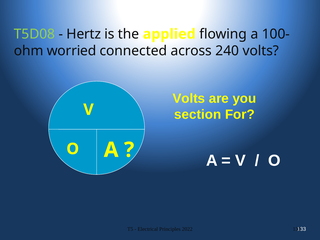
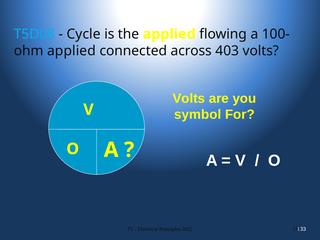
T5D08 colour: light green -> light blue (34, 34)
Hertz: Hertz -> Cycle (84, 34)
worried: worried -> applied (71, 51)
240: 240 -> 403 (227, 51)
section: section -> symbol (198, 115)
